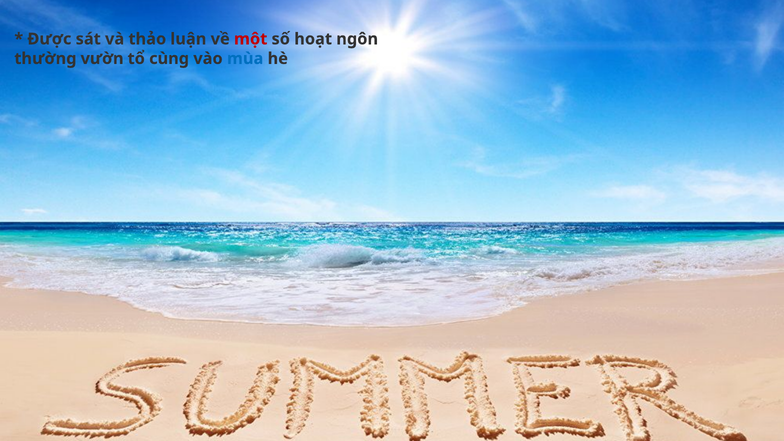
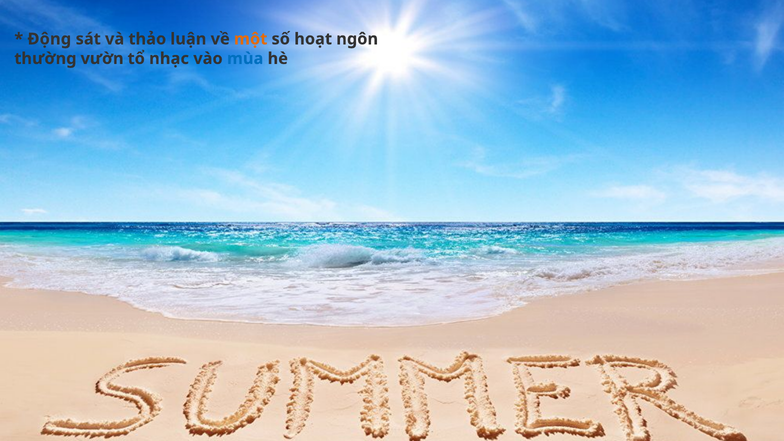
Được: Được -> Động (49, 39)
một colour: red -> orange (251, 39)
cùng: cùng -> nhạc (169, 59)
